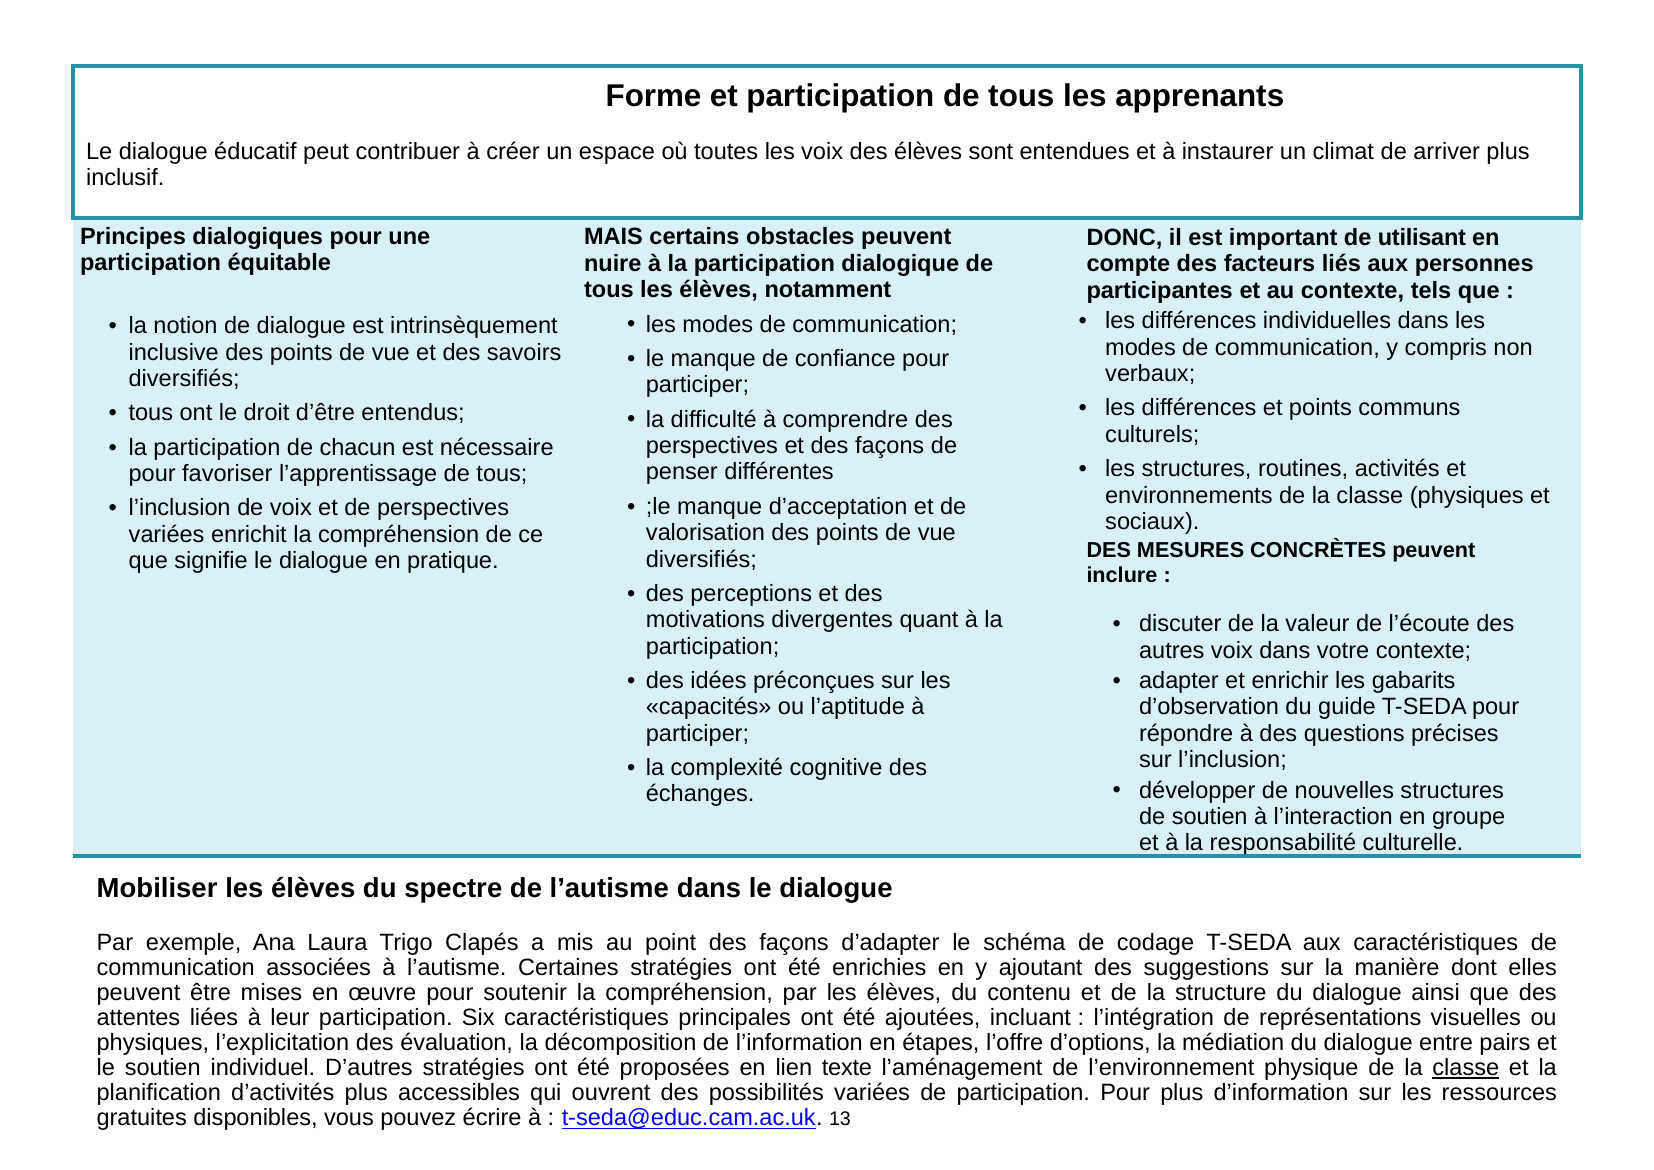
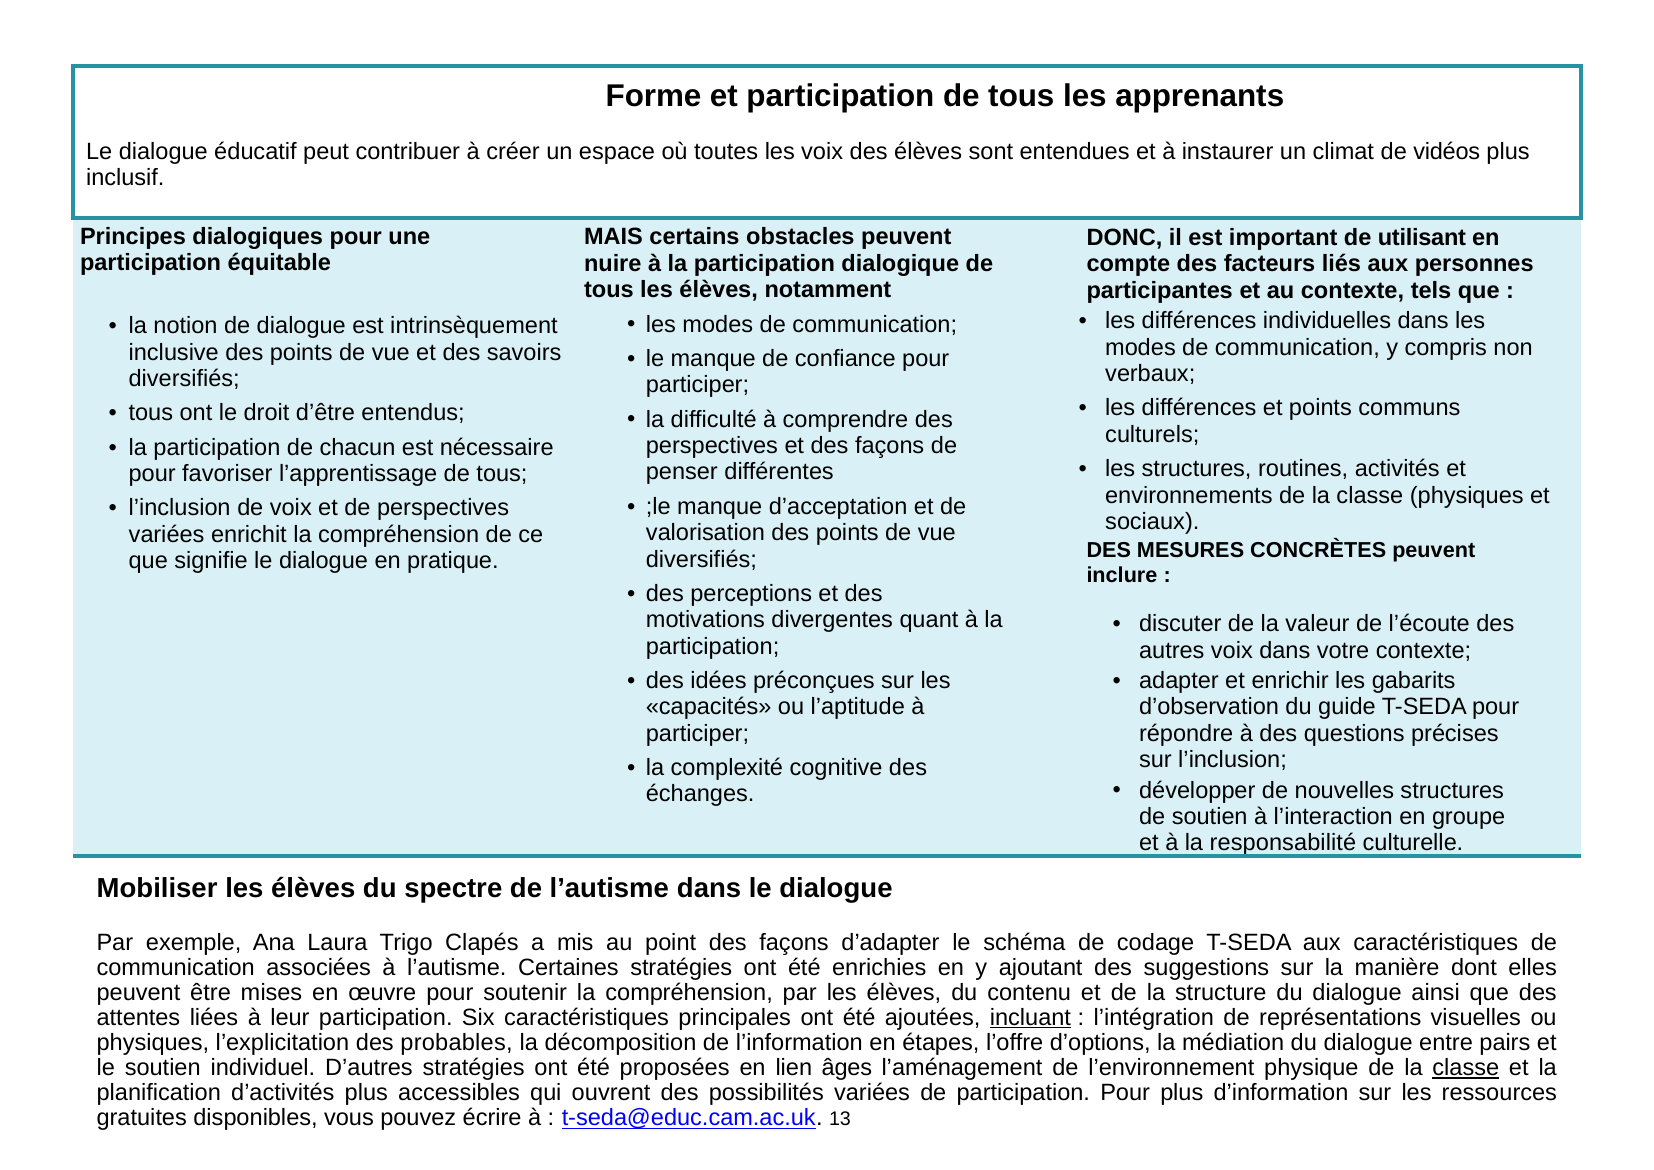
arriver: arriver -> vidéos (1447, 152)
incluant underline: none -> present (1030, 1017)
évaluation: évaluation -> probables (457, 1043)
texte: texte -> âges (847, 1068)
